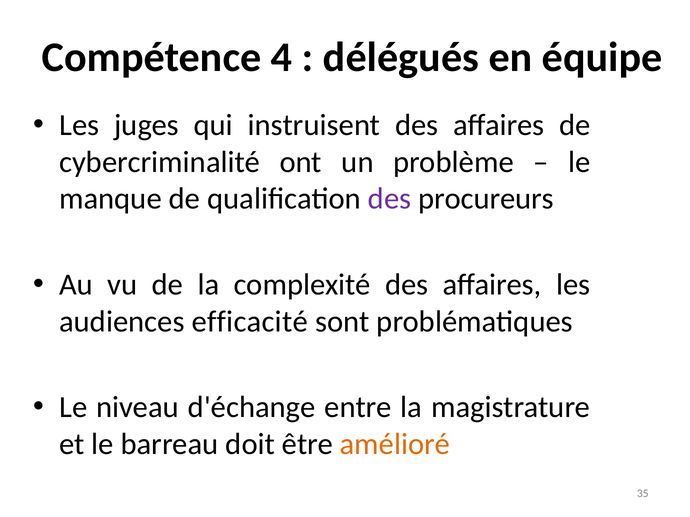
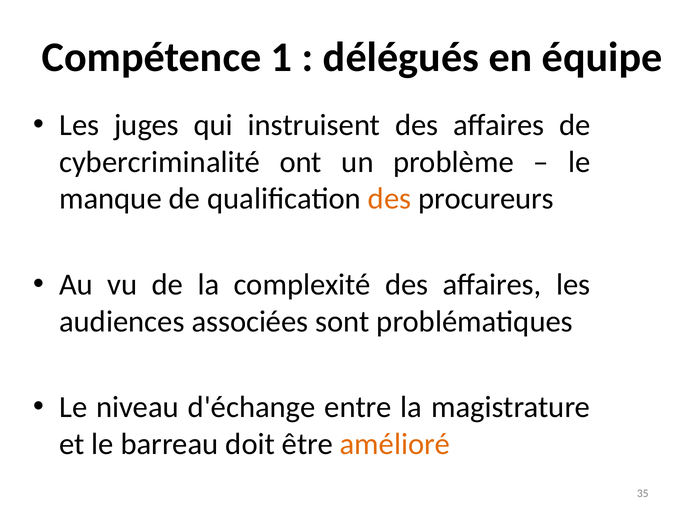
4: 4 -> 1 (282, 57)
des colour: purple -> orange (390, 199)
efficacité: efficacité -> associées (250, 322)
